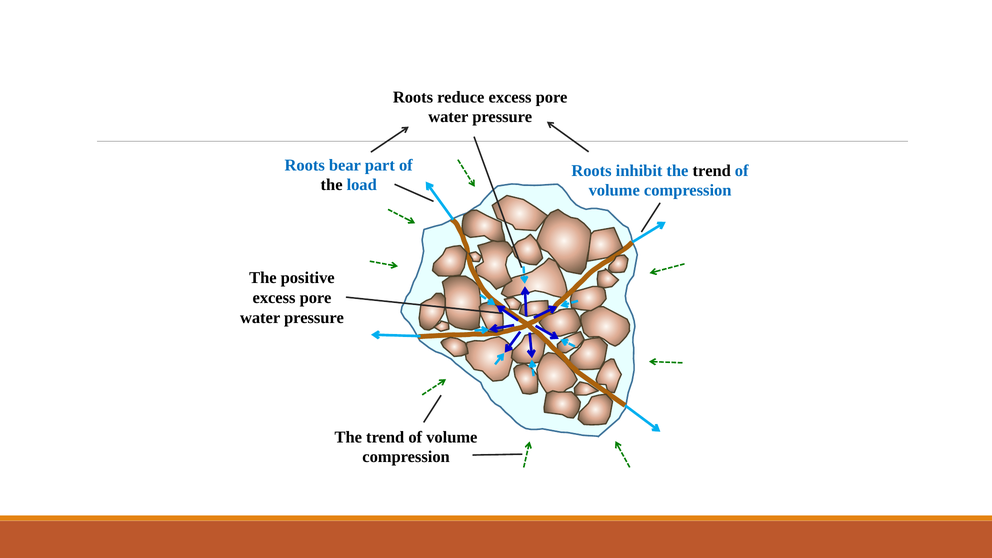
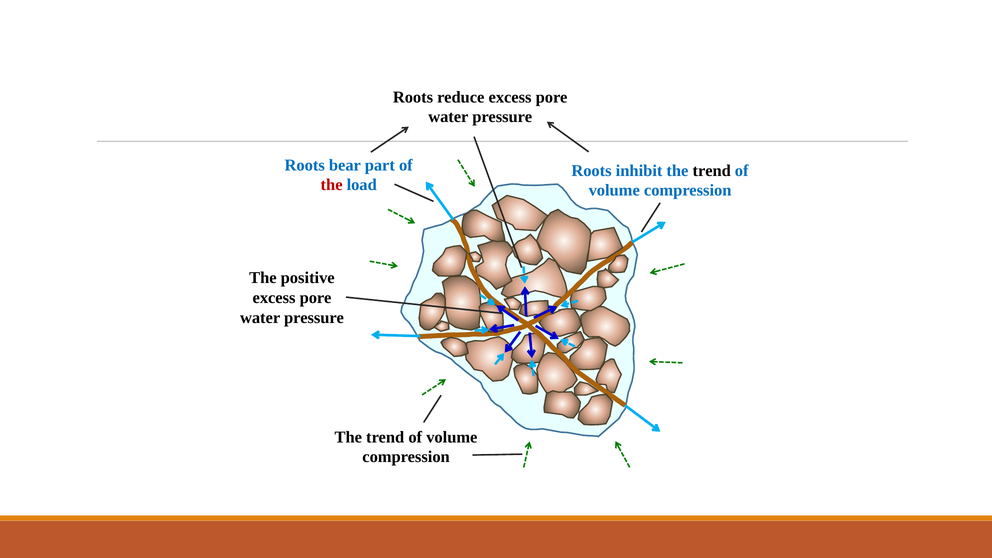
the colour: black -> red (332, 185)
